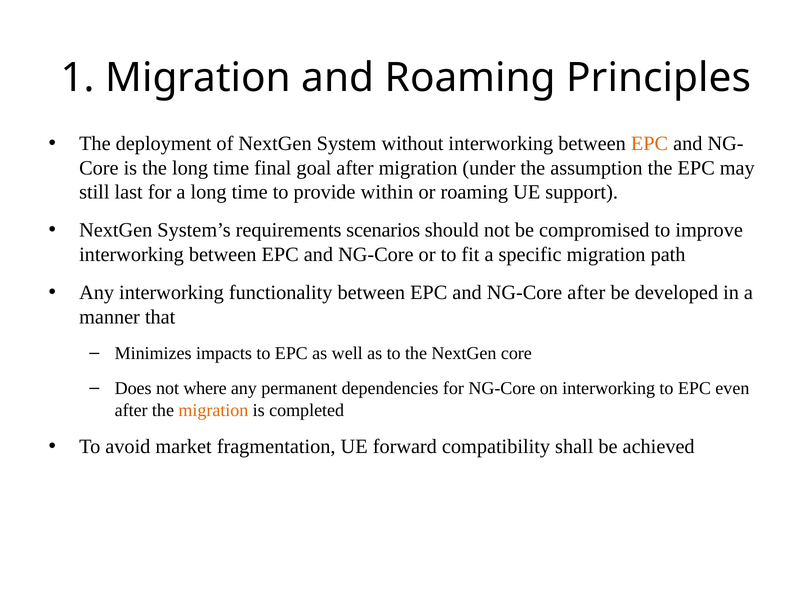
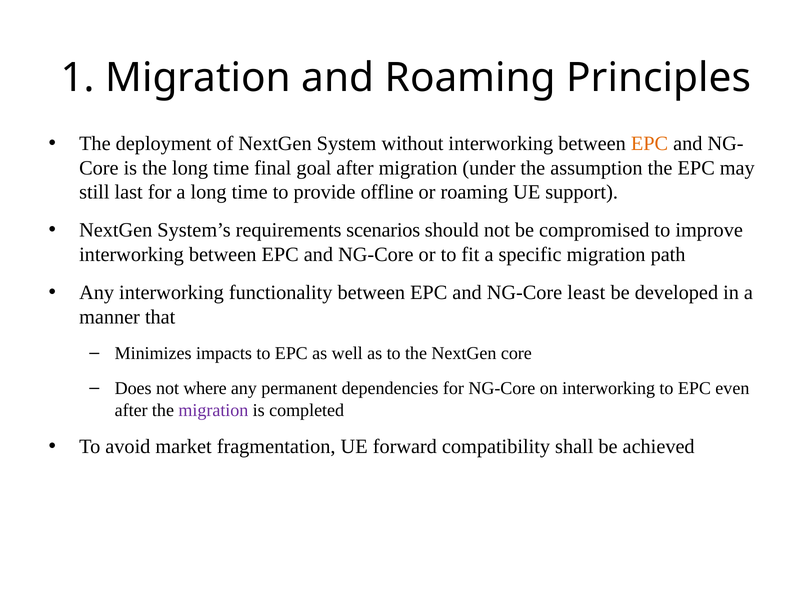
within: within -> offline (387, 192)
NG-Core after: after -> least (586, 292)
migration colour: orange -> purple (213, 410)
